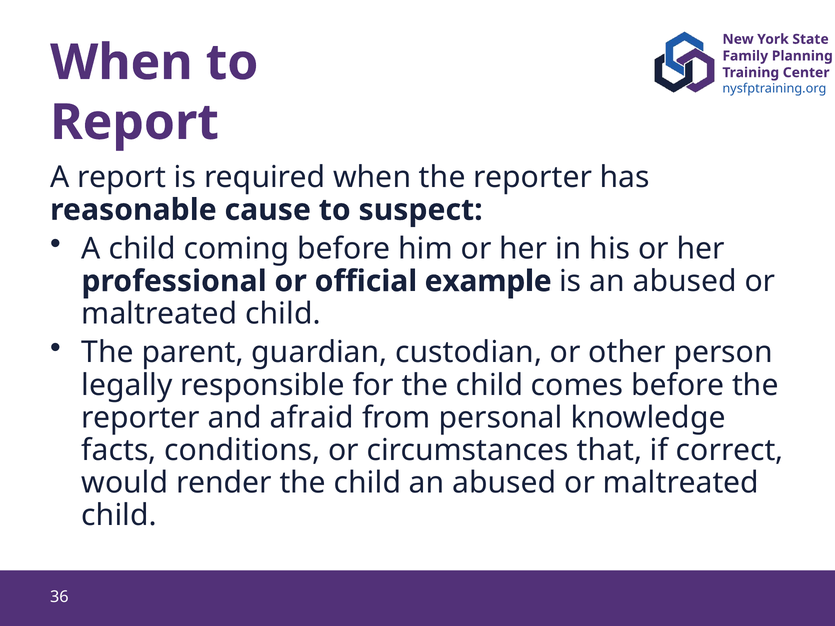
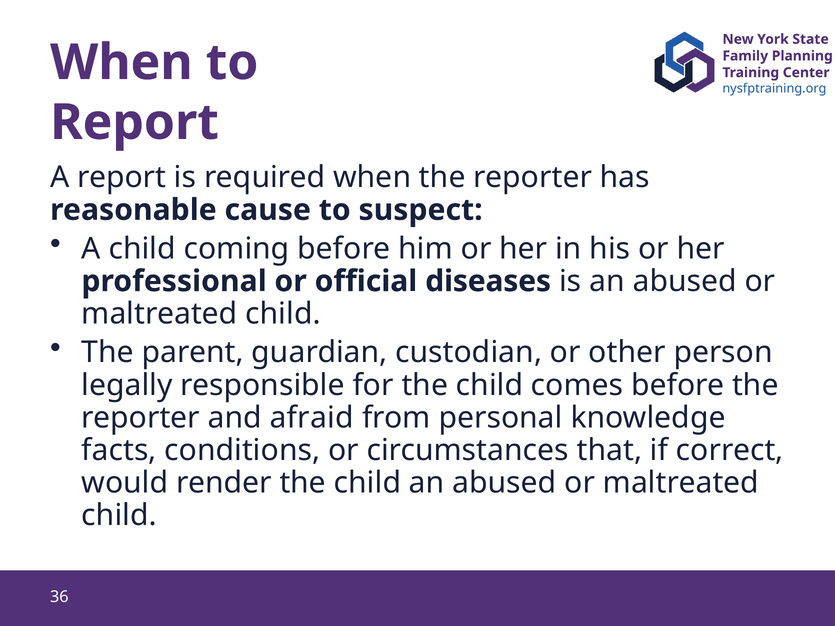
example: example -> diseases (488, 281)
